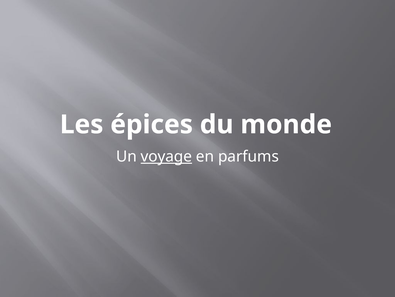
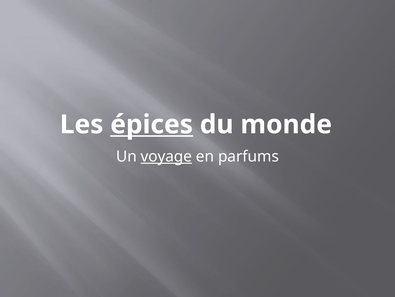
épices underline: none -> present (152, 124)
